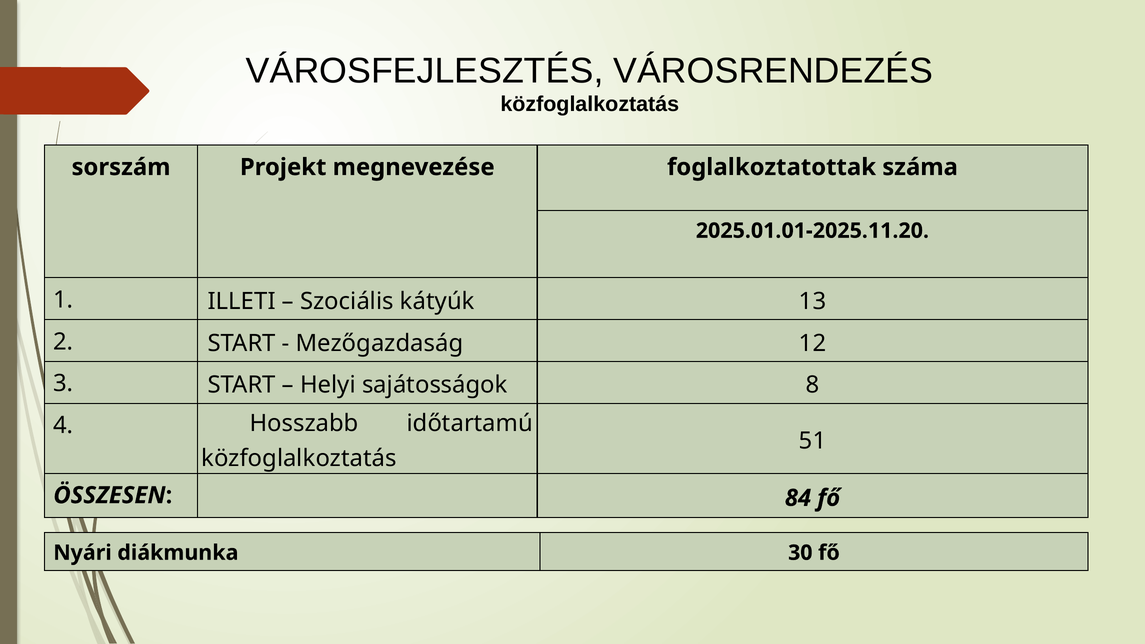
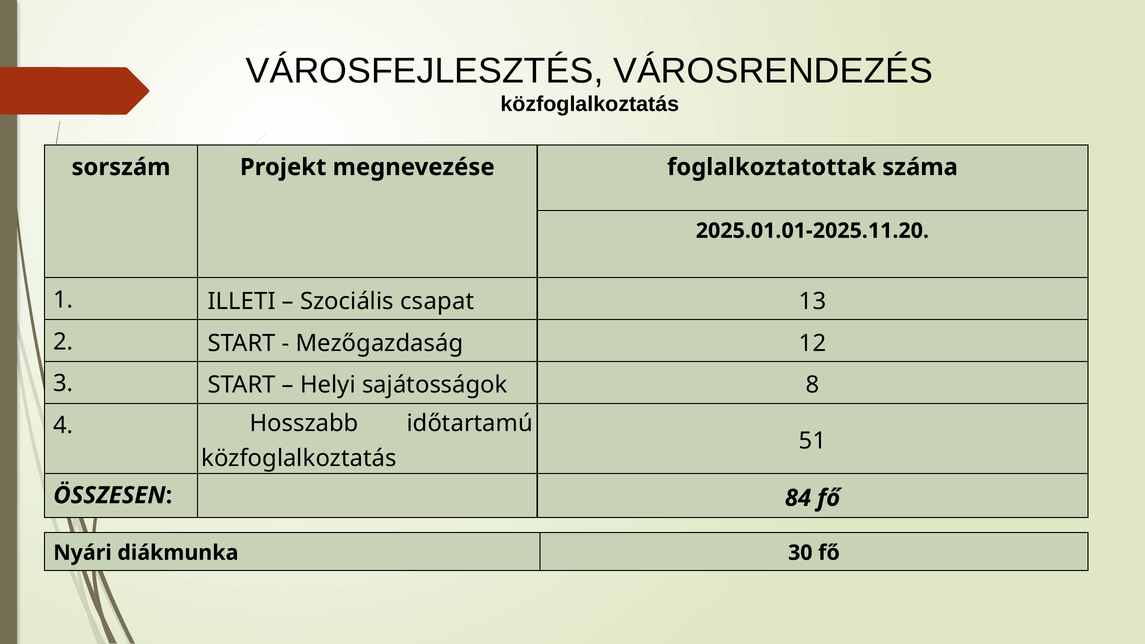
kátyúk: kátyúk -> csapat (437, 301)
